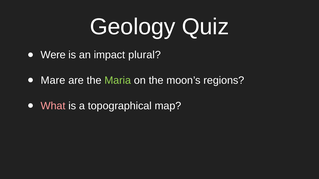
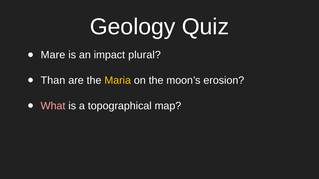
Were: Were -> Mare (53, 55)
Mare: Mare -> Than (53, 81)
Maria colour: light green -> yellow (118, 81)
regions: regions -> erosion (224, 81)
